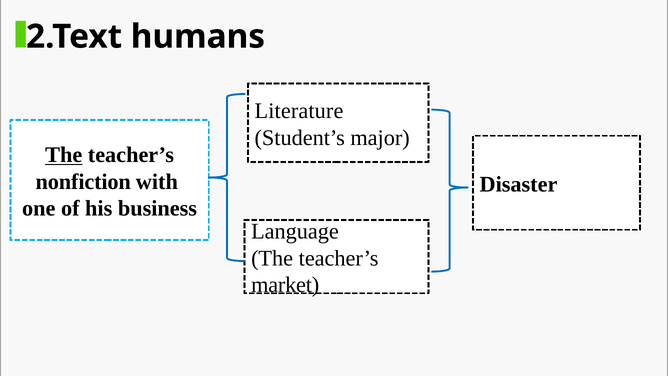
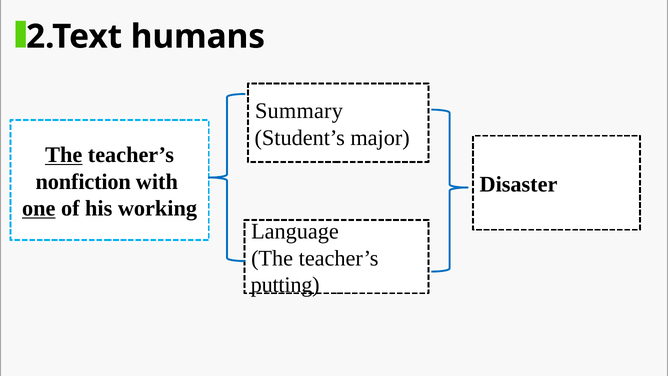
Literature: Literature -> Summary (299, 111)
one underline: none -> present (39, 208)
business: business -> working (157, 208)
market: market -> putting (285, 285)
